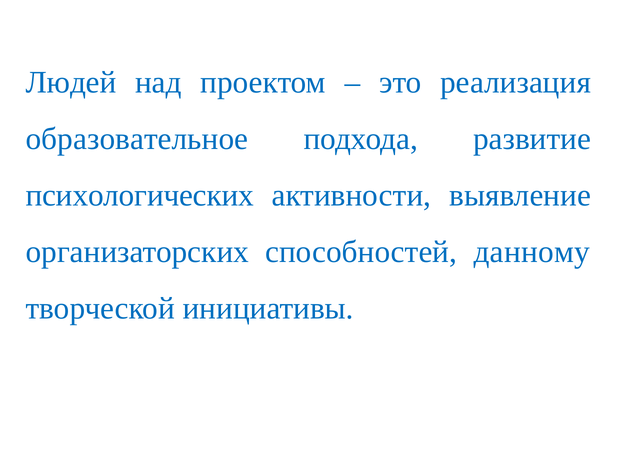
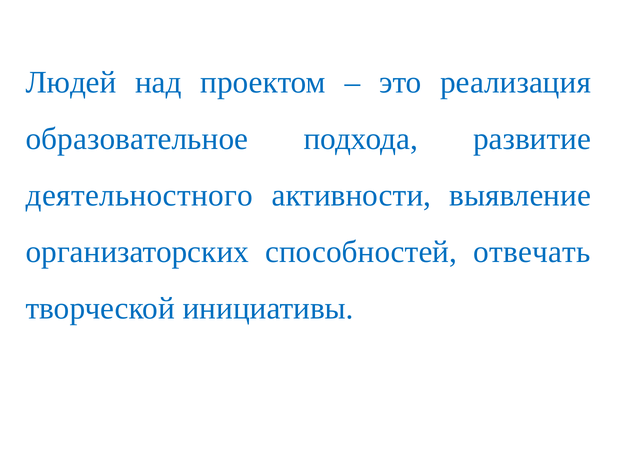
психологических: психологических -> деятельностного (139, 195)
данному: данному -> отвечать (532, 251)
